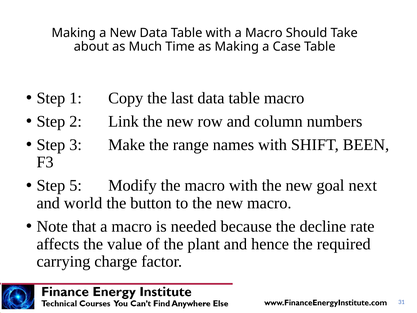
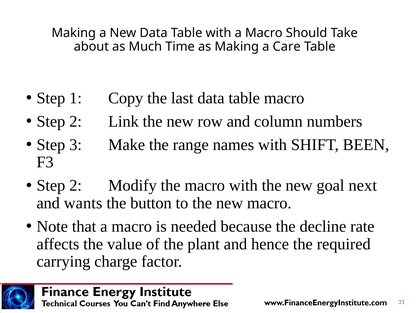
Case: Case -> Care (287, 47)
5: 5 -> 2 (76, 185)
world: world -> wants (83, 203)
